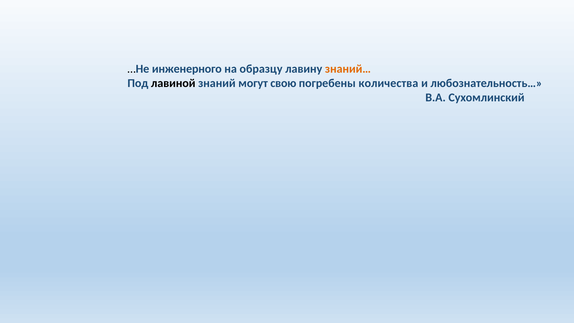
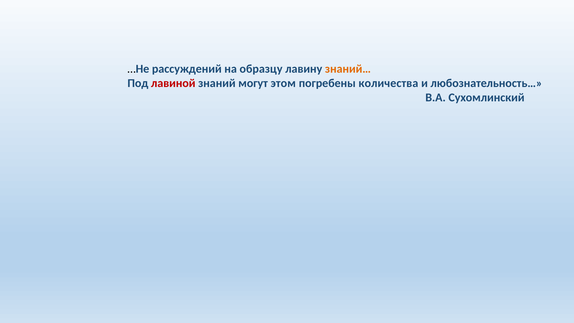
инженерного: инженерного -> рассуждений (187, 69)
лавиной colour: black -> red (173, 83)
свою: свою -> этом (283, 83)
